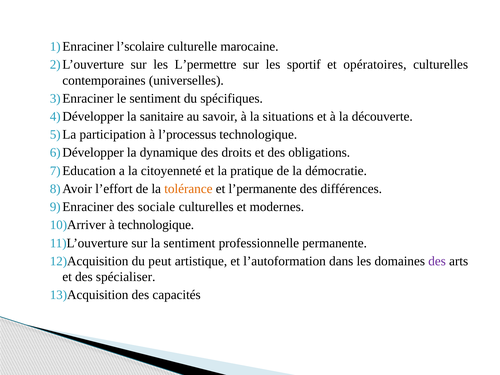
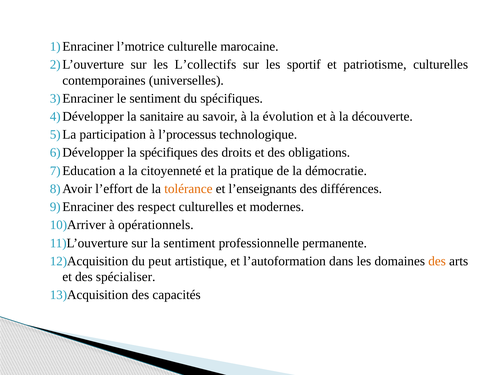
l’scolaire: l’scolaire -> l’motrice (140, 46)
L’permettre: L’permettre -> L’collectifs (205, 65)
opératoires: opératoires -> patriotisme (375, 65)
situations: situations -> évolution (288, 116)
la dynamique: dynamique -> spécifiques (169, 153)
l’permanente: l’permanente -> l’enseignants (263, 189)
sociale: sociale -> respect (157, 207)
à technologique: technologique -> opérationnels (156, 225)
des colour: purple -> orange (437, 261)
